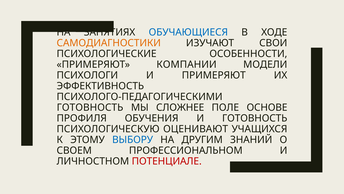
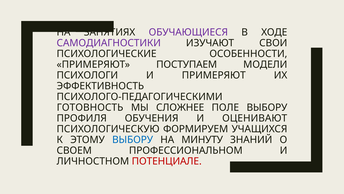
ОБУЧАЮЩИЕСЯ colour: blue -> purple (188, 32)
САМОДИАГНОСТИКИ colour: orange -> purple (109, 43)
КОМПАНИИ: КОМПАНИИ -> ПОСТУПАЕМ (187, 64)
ПОЛЕ ОСНОВЕ: ОСНОВЕ -> ВЫБОРУ (267, 107)
И ГОТОВНОСТЬ: ГОТОВНОСТЬ -> ОЦЕНИВАЮТ (255, 118)
ОЦЕНИВАЮТ: ОЦЕНИВАЮТ -> ФОРМИРУЕМ (196, 129)
ДРУГИМ: ДРУГИМ -> МИНУТУ (202, 139)
